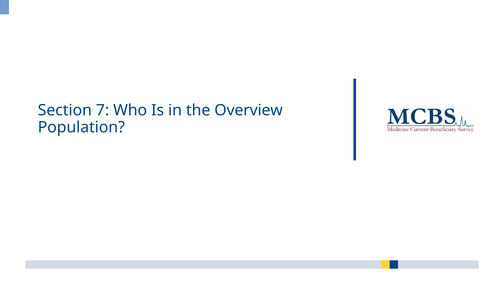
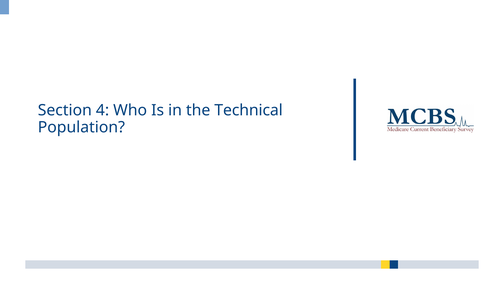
7: 7 -> 4 (103, 110)
Overview: Overview -> Technical (249, 110)
